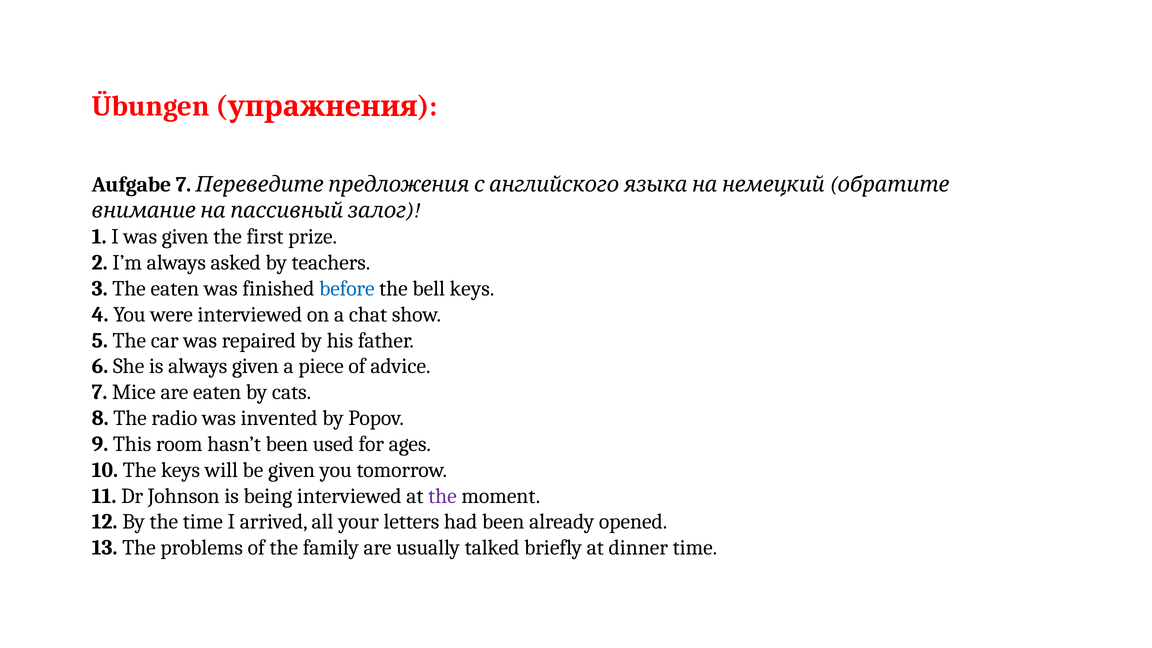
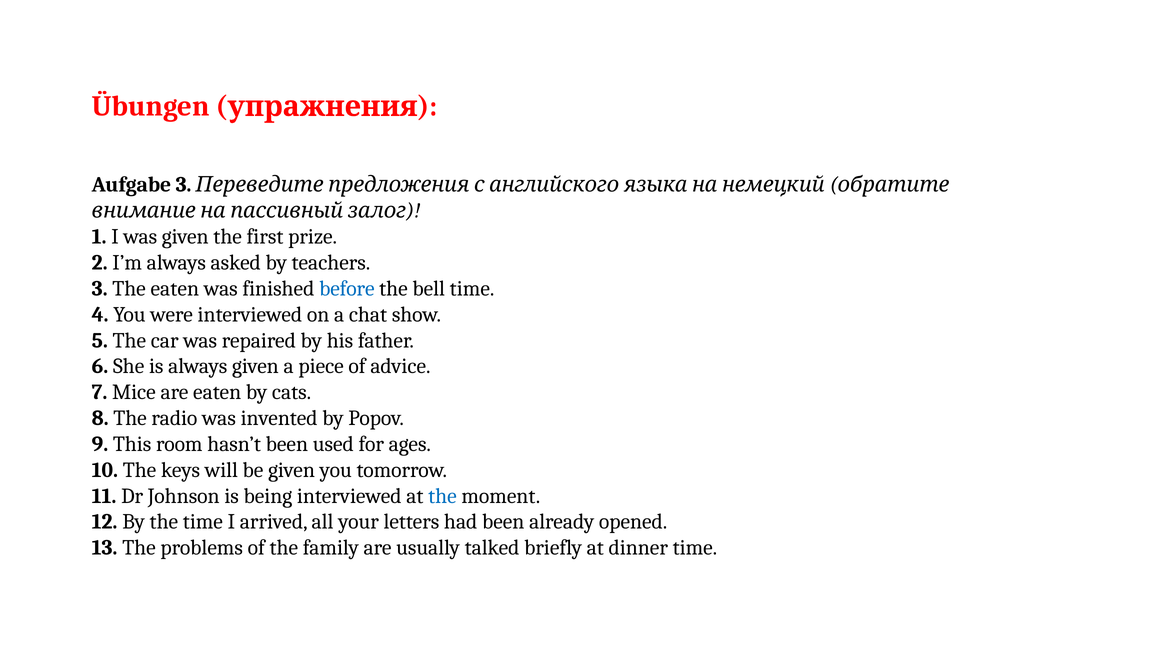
Aufgabe 7: 7 -> 3 (184, 185)
bell keys: keys -> time (472, 289)
the colour: purple -> blue (442, 496)
